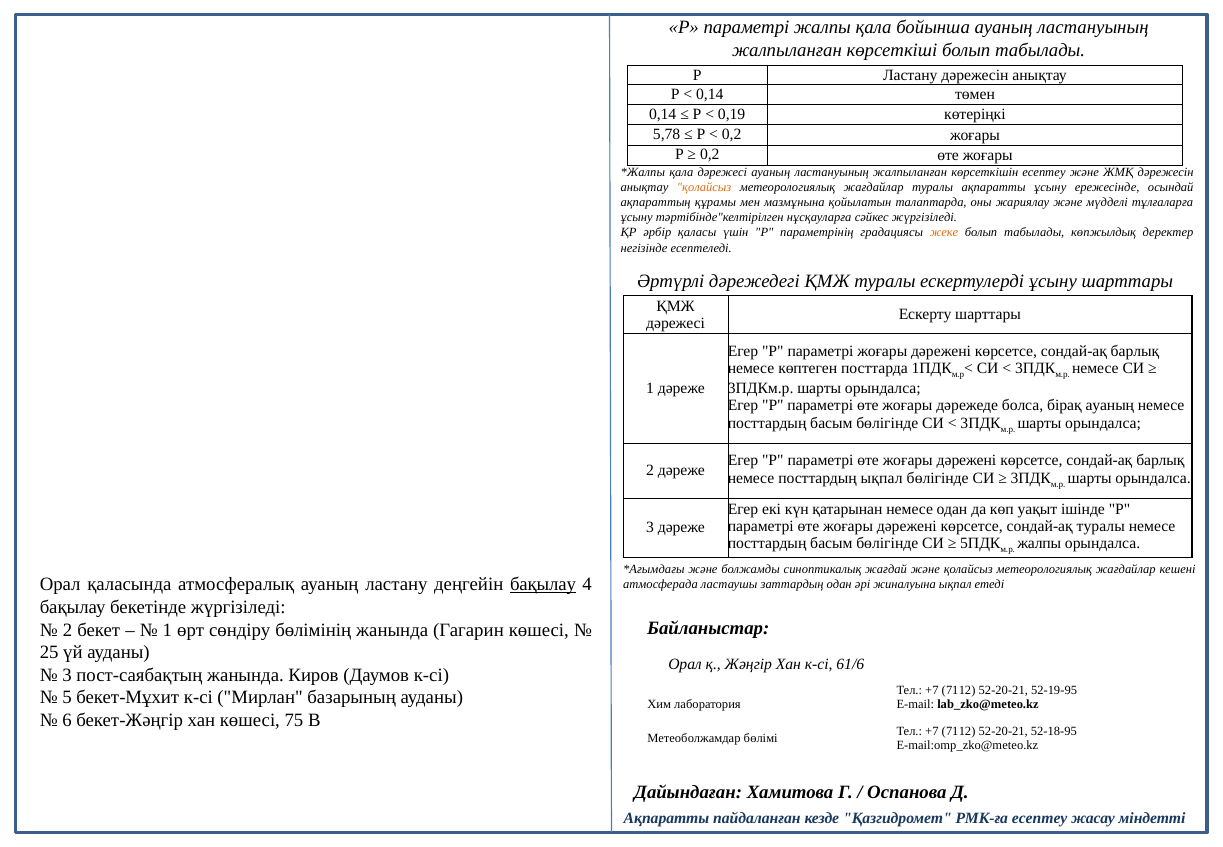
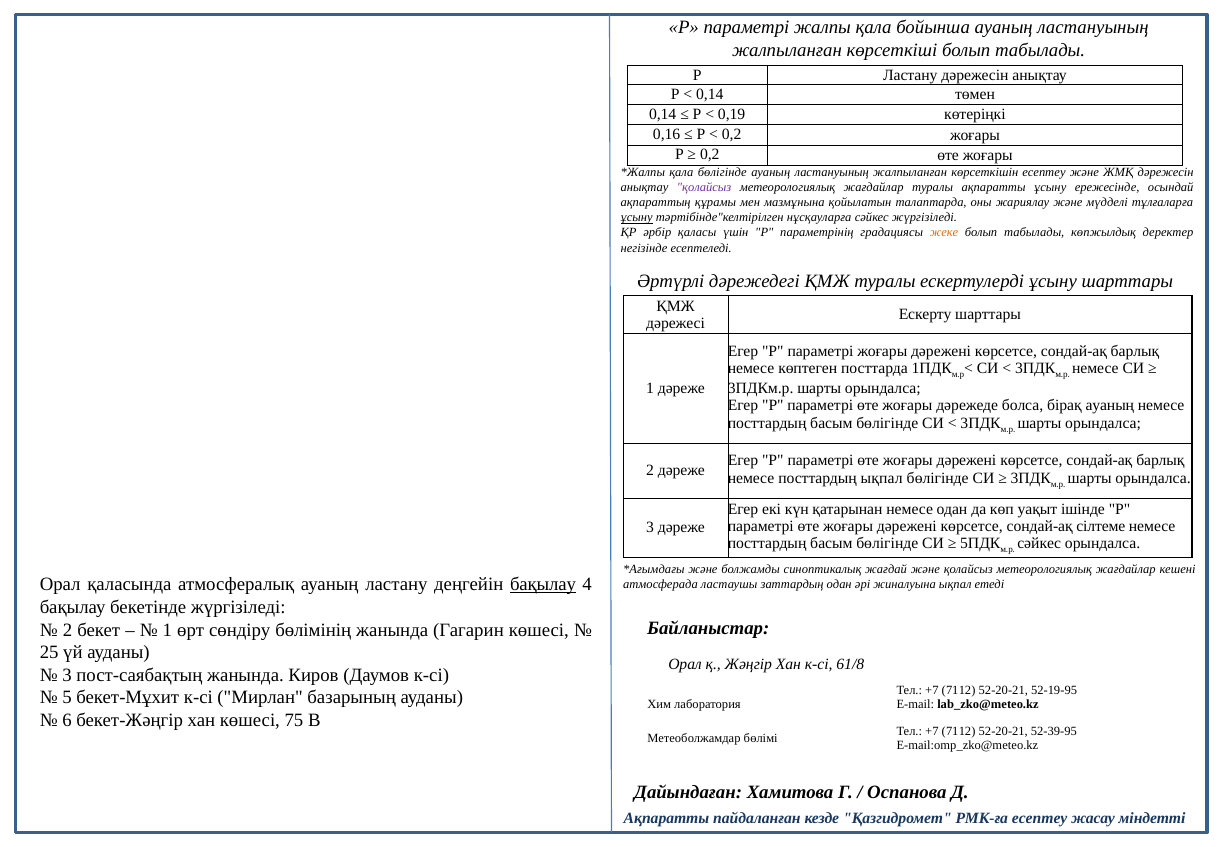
5,78: 5,78 -> 0,16 (667, 135)
қала дәрежесі: дәрежесі -> бөлігінде (722, 173)
қолайсыз colour: orange -> purple (704, 188)
ұсыну underline: none -> present (637, 218)
сондай-ақ туралы: туралы -> сілтеме (1101, 526)
жалпы: жалпы -> сәйкес (1039, 544)
61/6: 61/6 -> 61/8 (850, 664)
52-18-95: 52-18-95 -> 52-39-95 (1054, 731)
